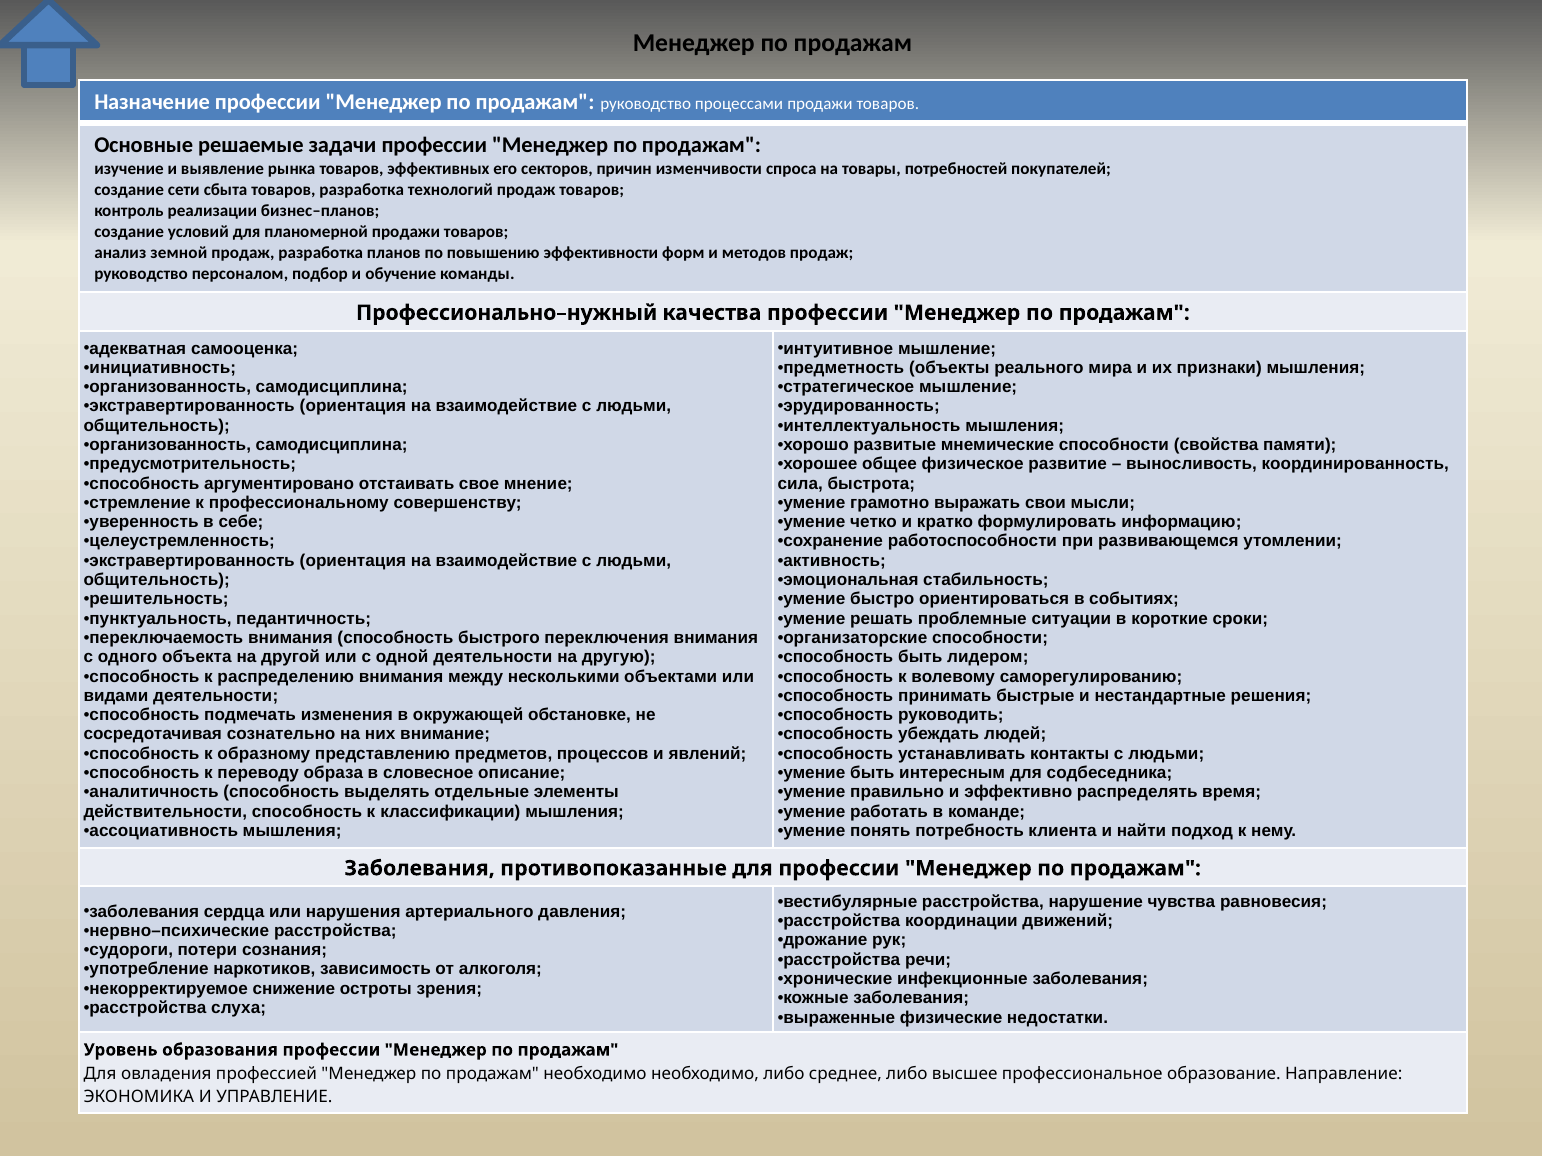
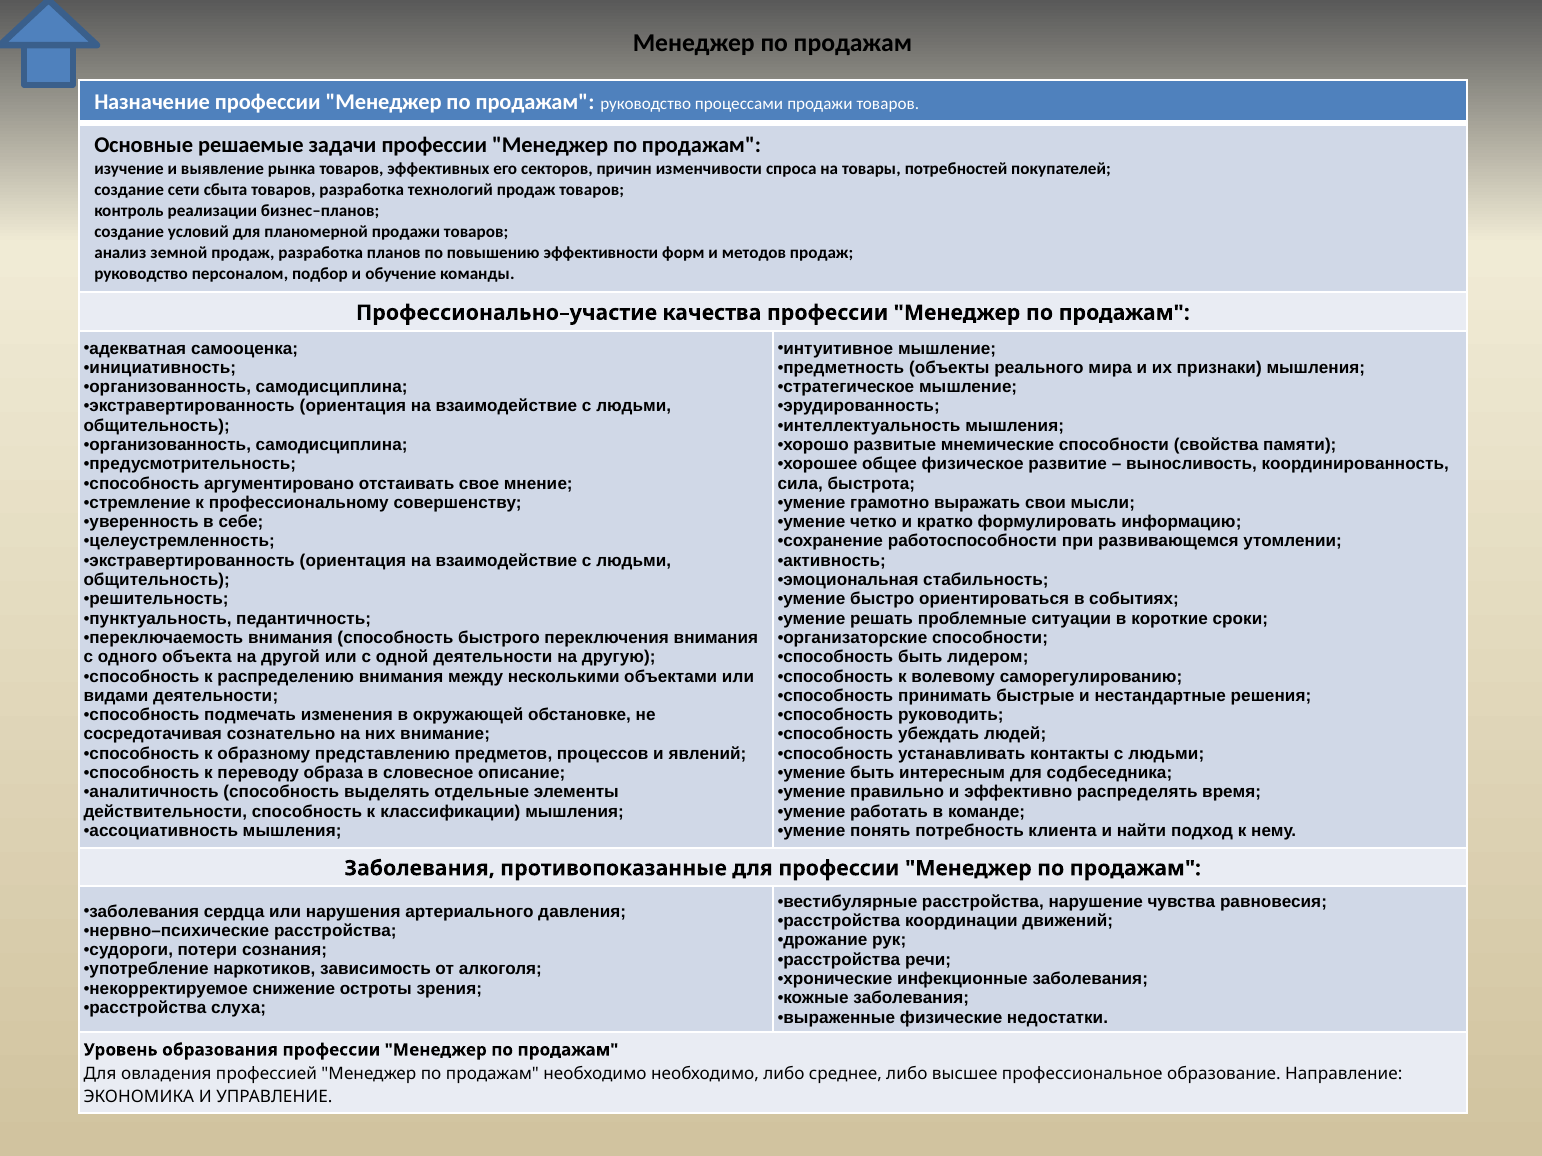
Профессионально–нужный: Профессионально–нужный -> Профессионально–участие (507, 313)
